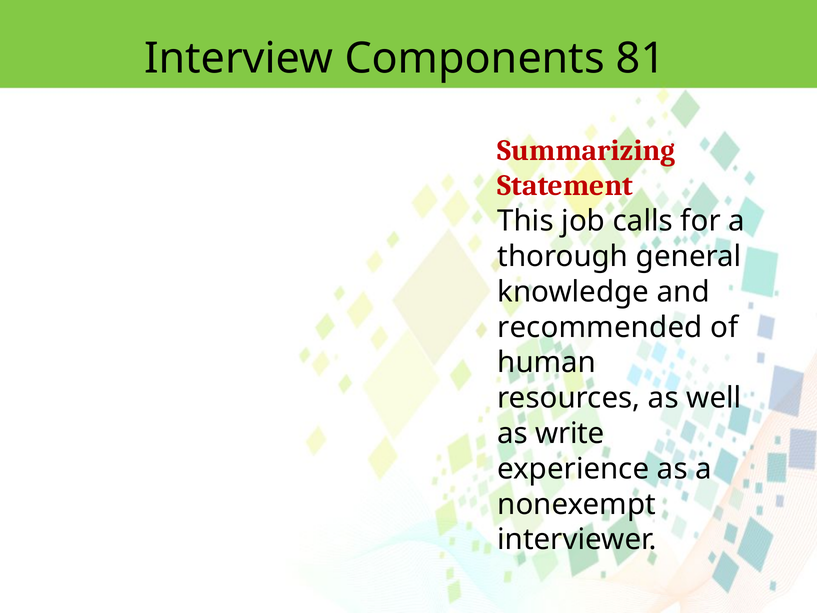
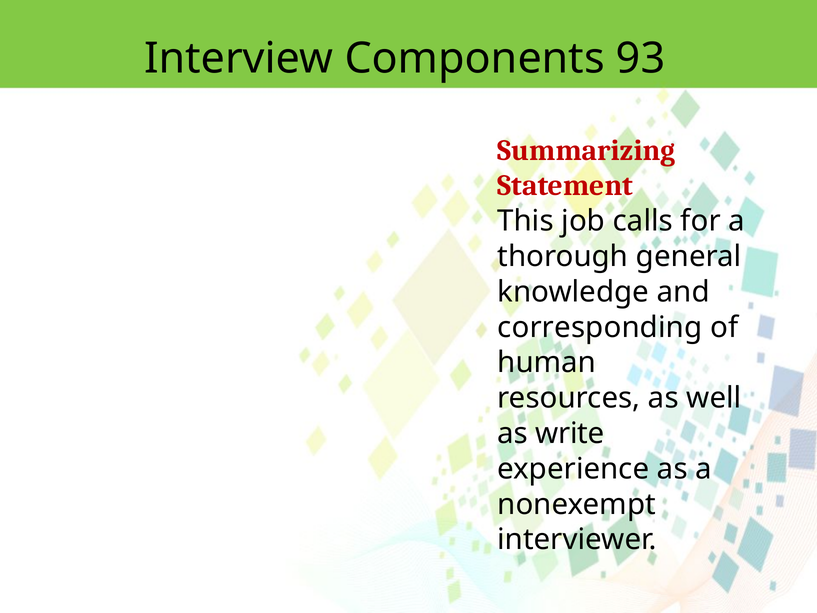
81: 81 -> 93 (641, 58)
recommended: recommended -> corresponding (600, 327)
